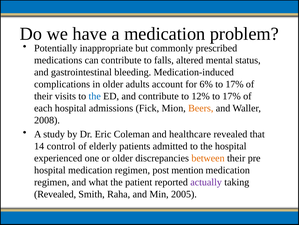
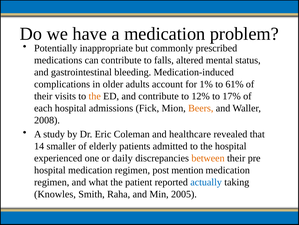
6%: 6% -> 1% (206, 84)
17%: 17% -> 61% (235, 84)
the colour: blue -> orange (95, 96)
control: control -> smaller (61, 146)
or older: older -> daily (123, 158)
actually colour: purple -> blue (206, 182)
Revealed: Revealed -> Knowles (55, 194)
